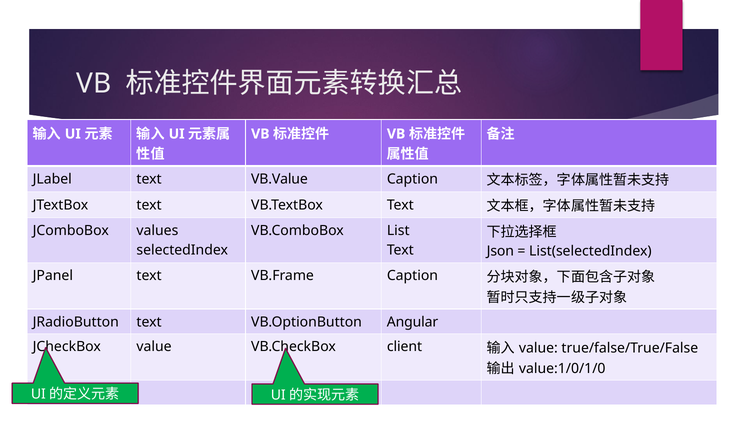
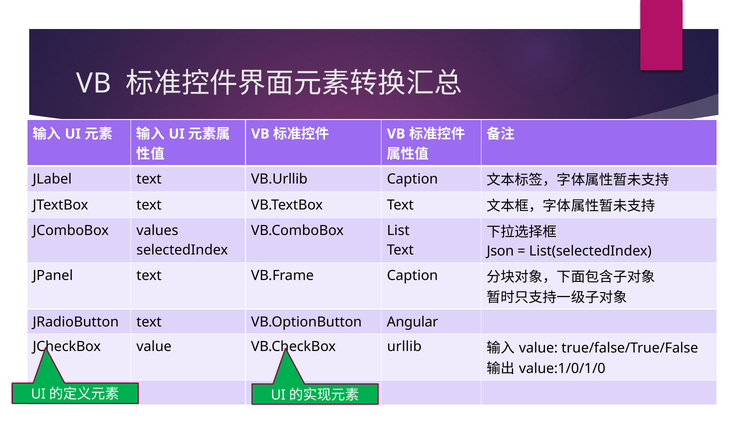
VB.Value: VB.Value -> VB.Urllib (279, 179)
client: client -> urllib (404, 347)
